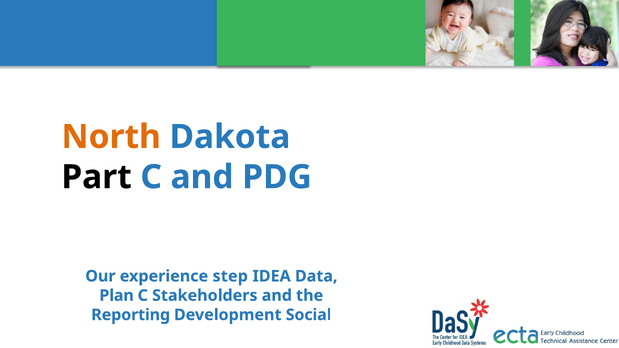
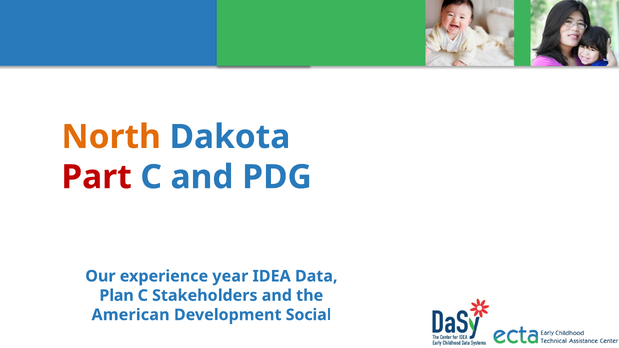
Part colour: black -> red (97, 177)
step: step -> year (230, 276)
Reporting: Reporting -> American (131, 315)
